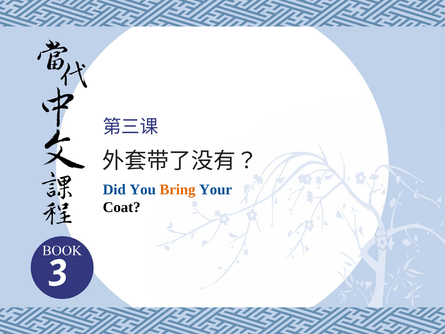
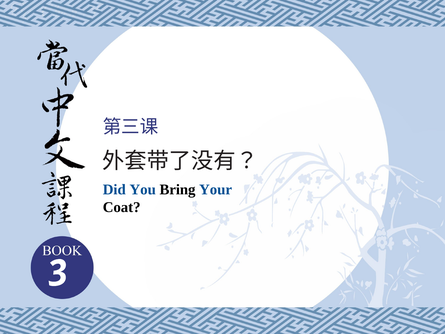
Bring colour: orange -> black (178, 190)
